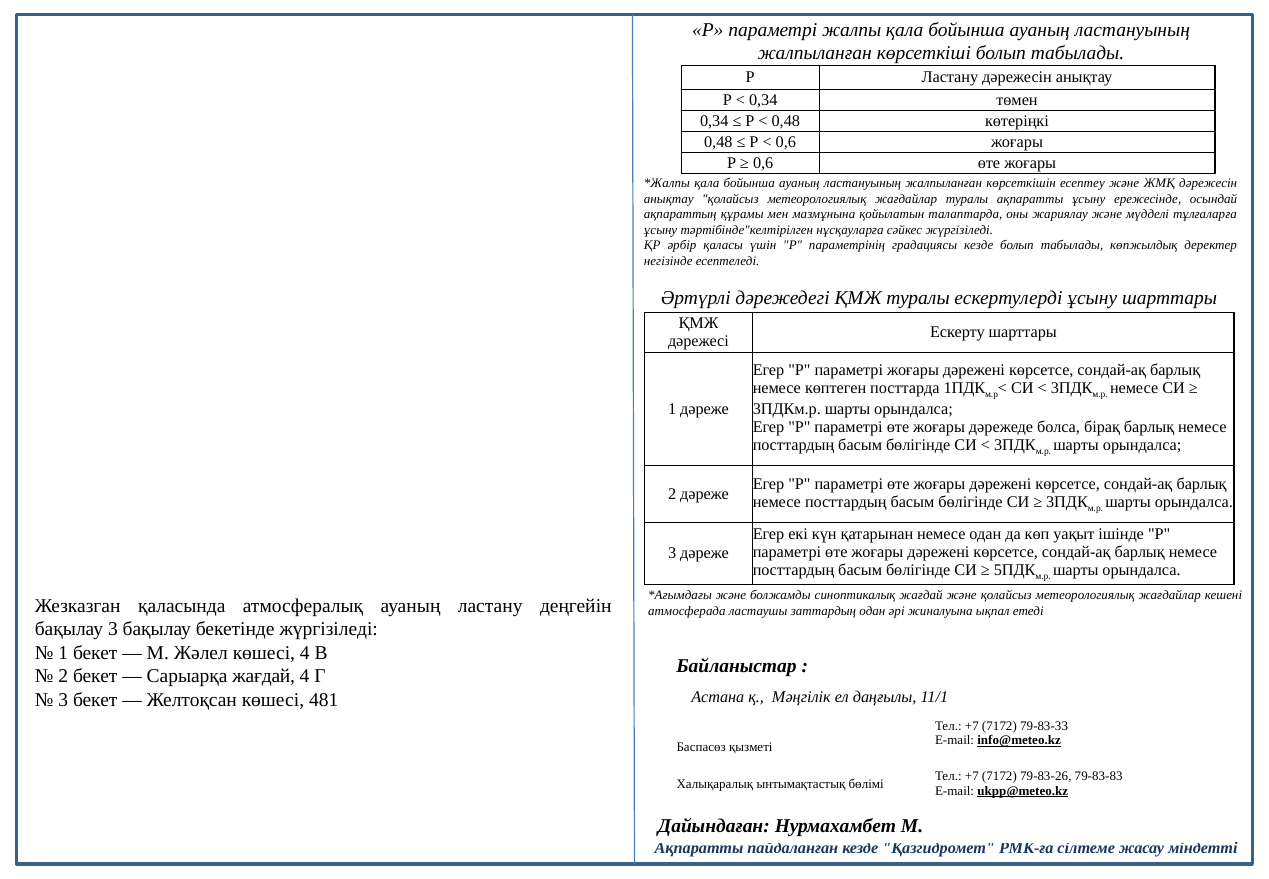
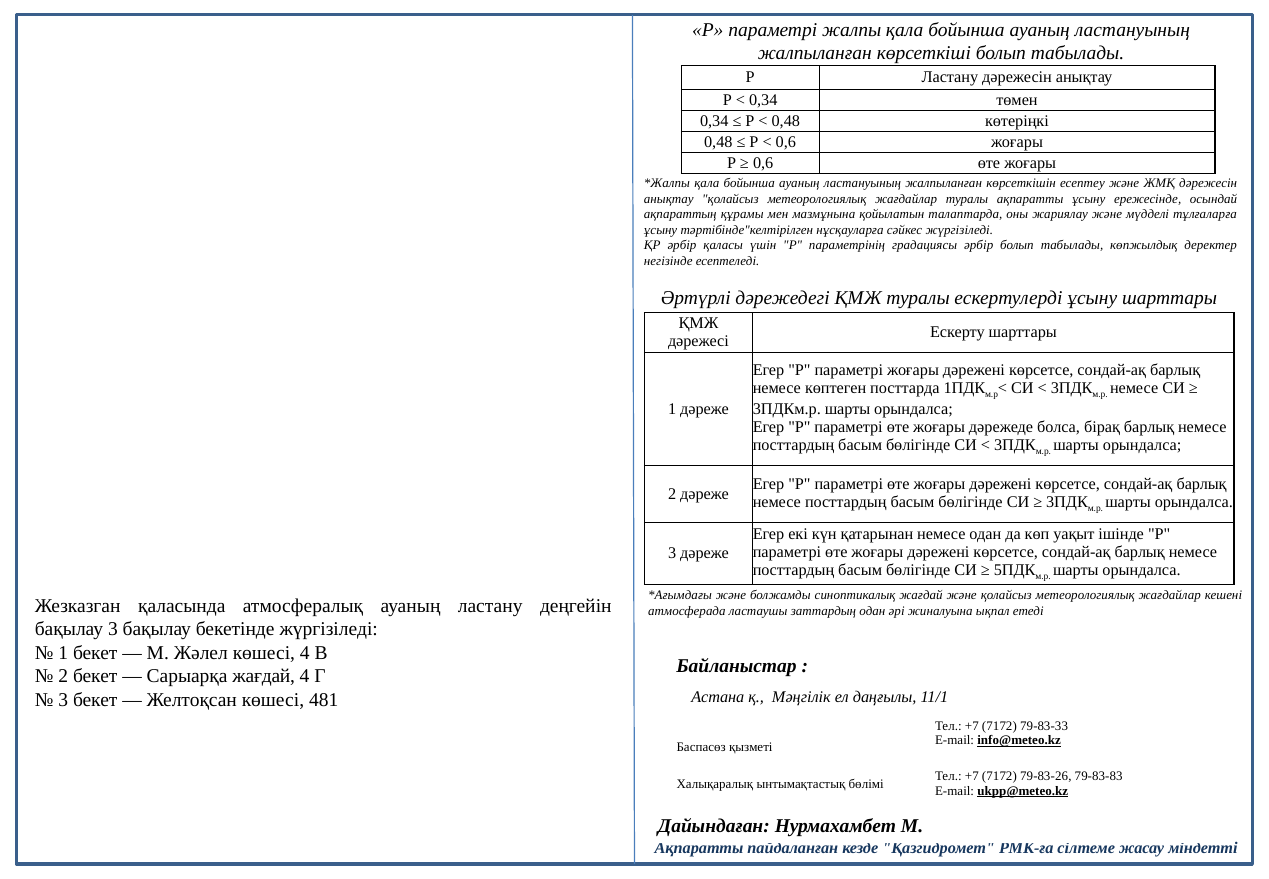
градациясы кезде: кезде -> әрбір (979, 245)
